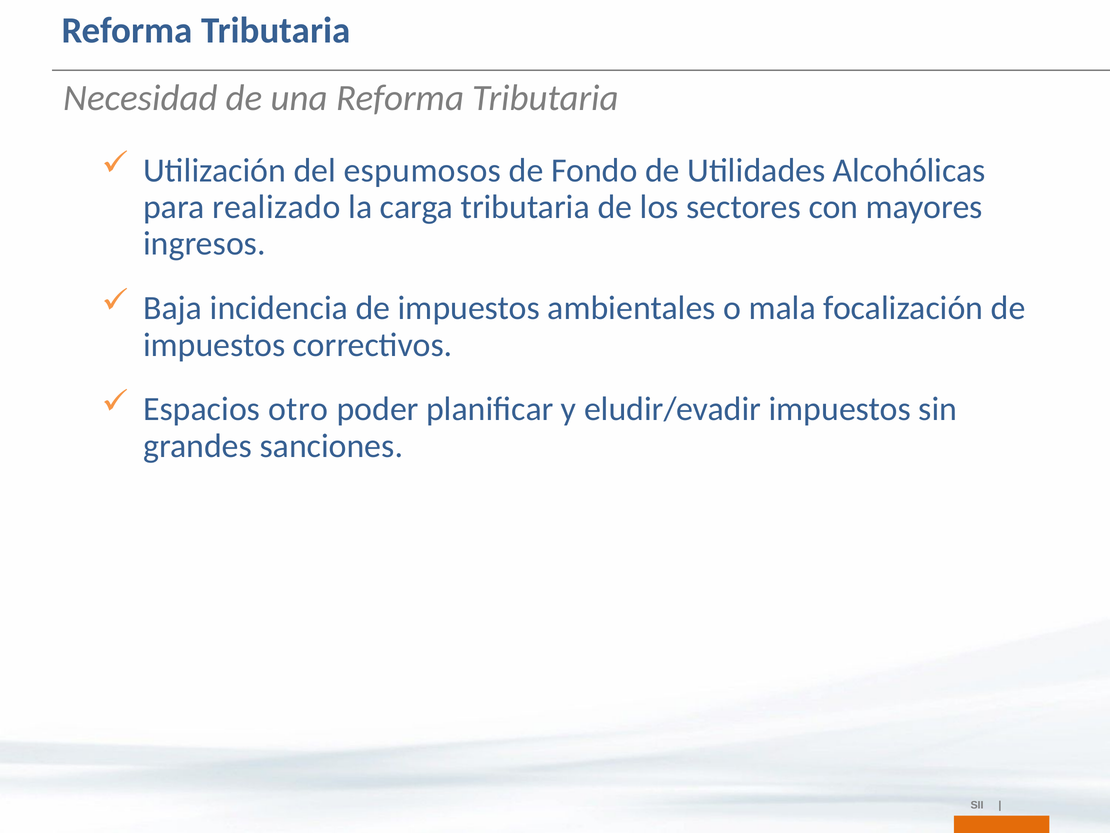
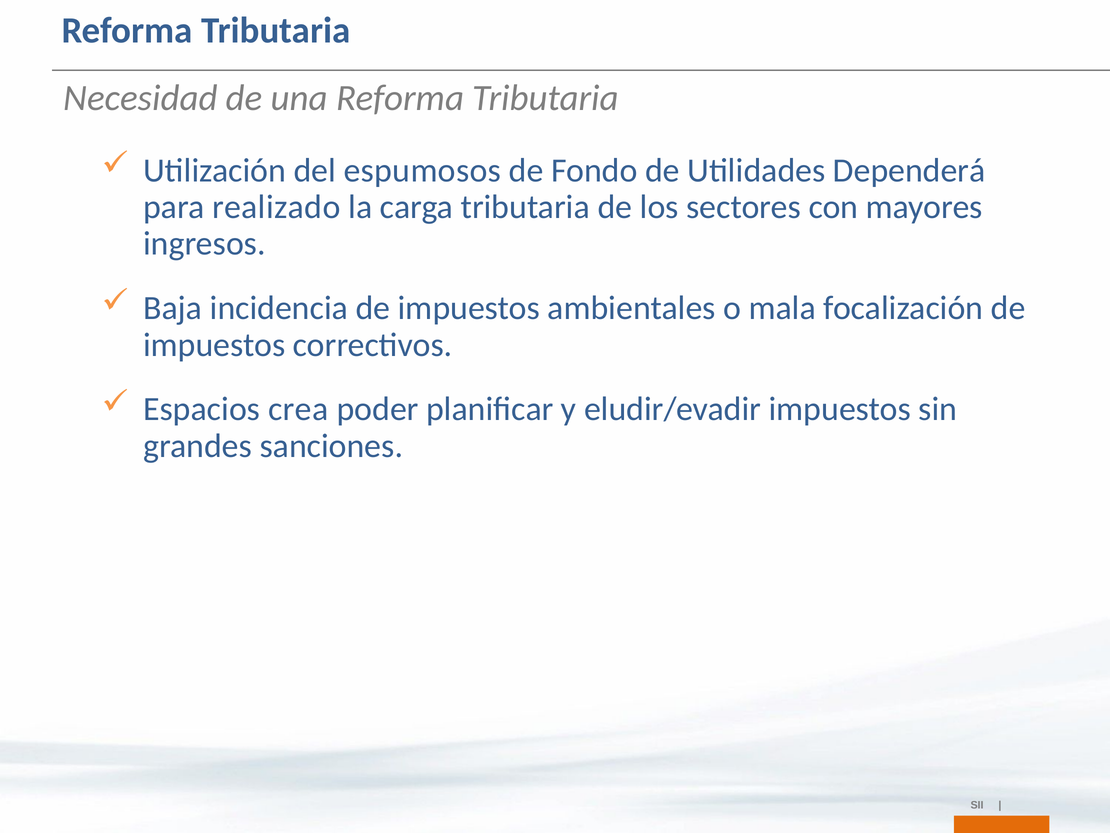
Alcohólicas: Alcohólicas -> Dependerá (909, 170)
otro: otro -> crea (298, 409)
